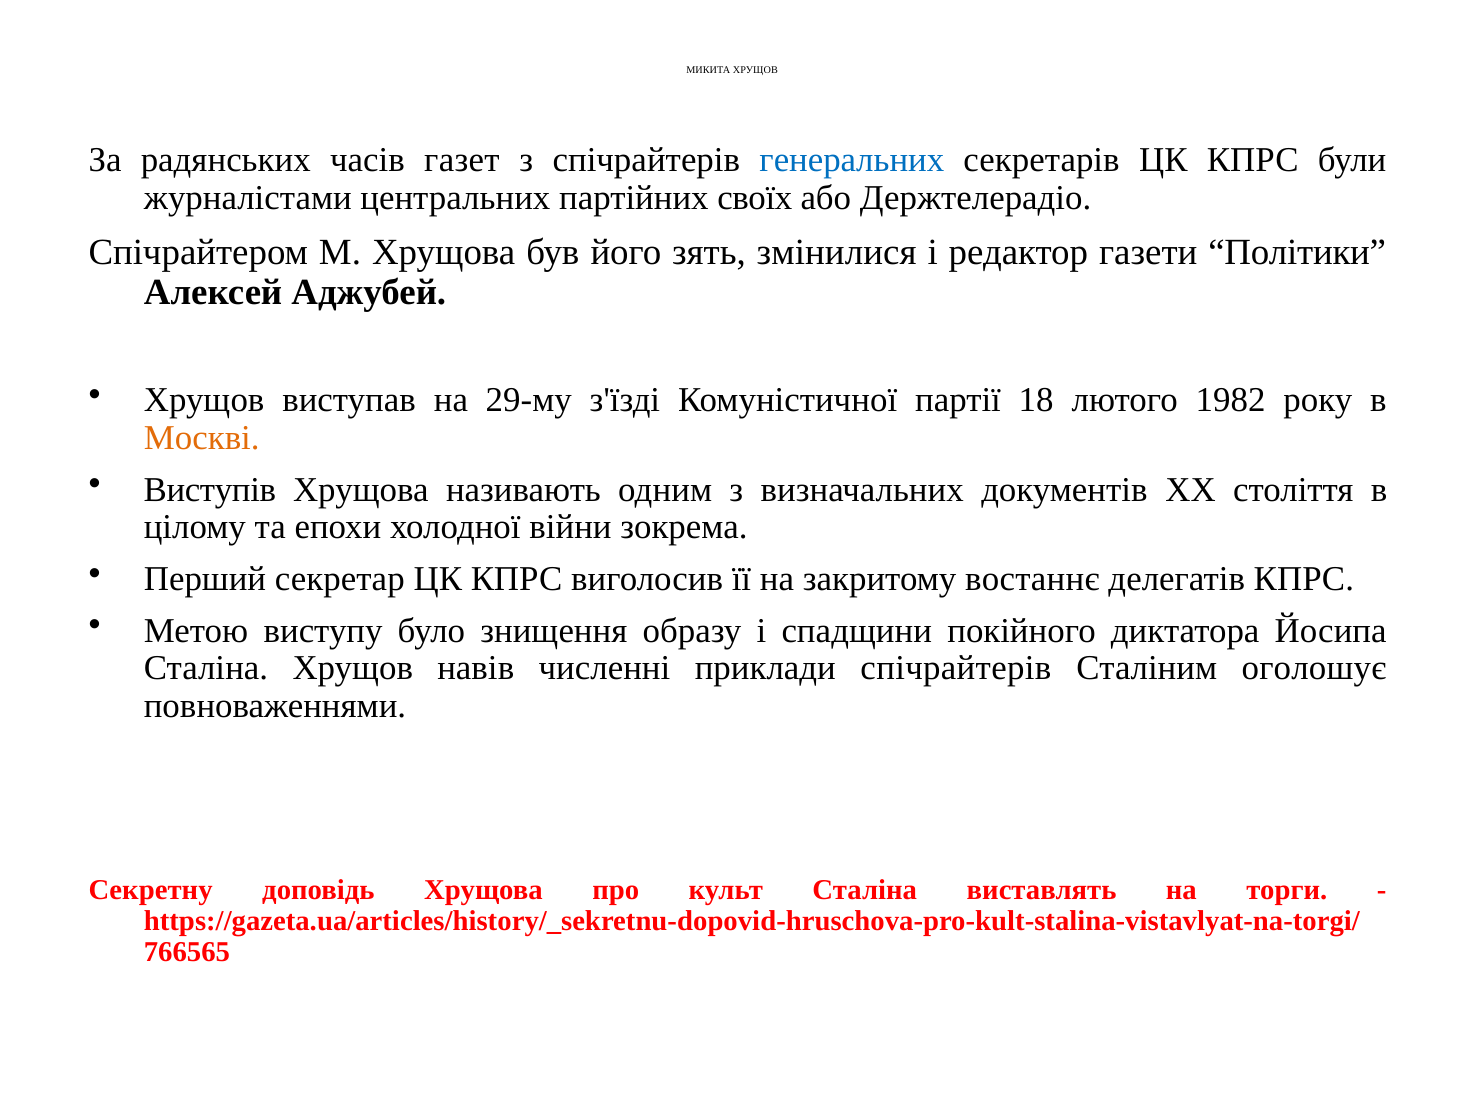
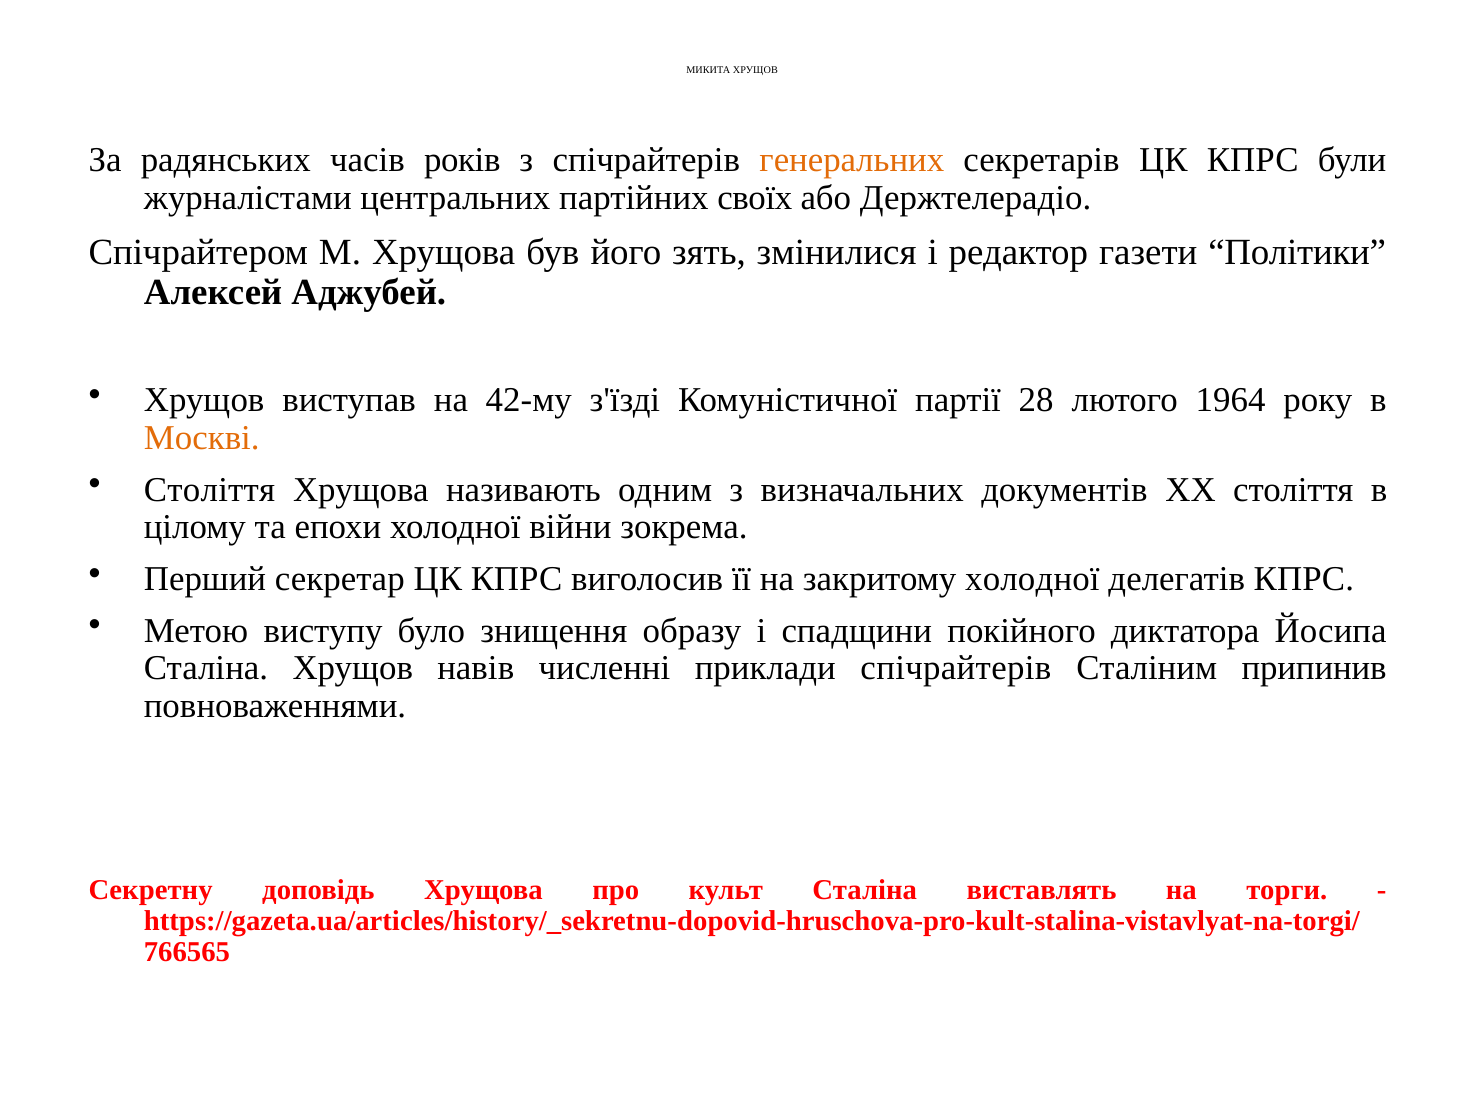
газет: газет -> років (462, 160)
генеральних colour: blue -> orange (852, 160)
29-му: 29-му -> 42-му (529, 400)
18: 18 -> 28 (1036, 400)
1982: 1982 -> 1964 (1231, 400)
Виступів: Виступів -> Століття (210, 490)
закритому востаннє: востаннє -> холодної (1032, 579)
оголошує: оголошує -> припинив (1314, 668)
